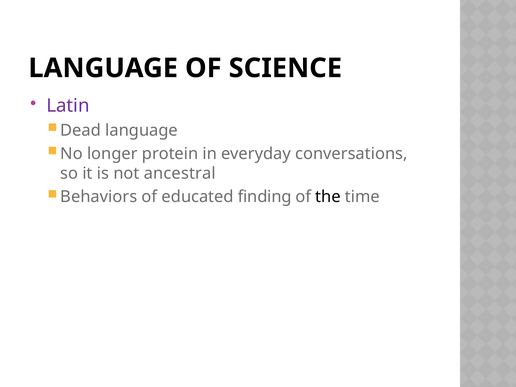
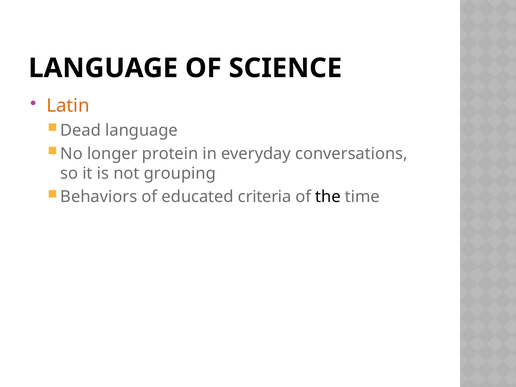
Latin colour: purple -> orange (68, 106)
ancestral: ancestral -> grouping (180, 173)
finding: finding -> criteria (265, 197)
